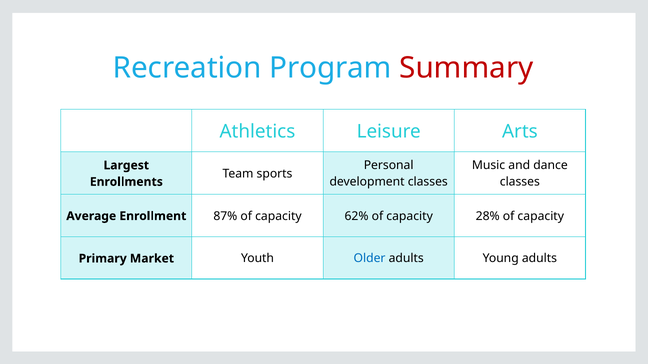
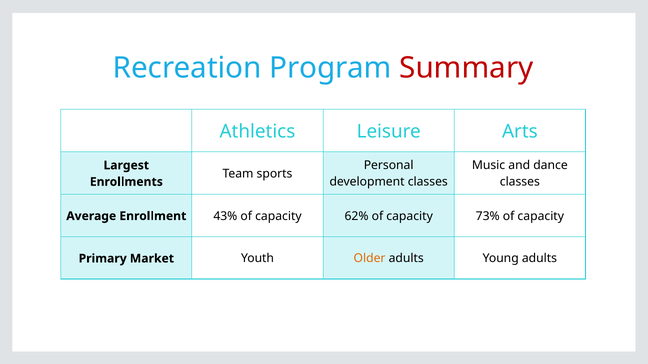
87%: 87% -> 43% (225, 216)
28%: 28% -> 73% (488, 216)
Older colour: blue -> orange (370, 259)
